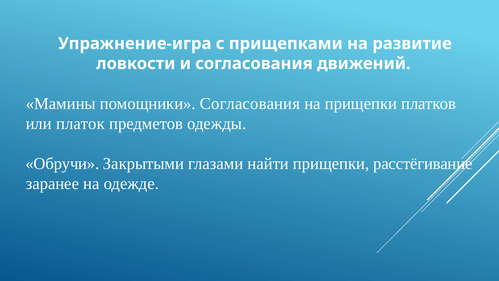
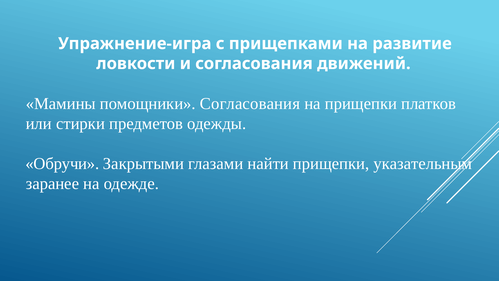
платок: платок -> стирки (80, 123)
расстёгивание: расстёгивание -> указательным (423, 163)
